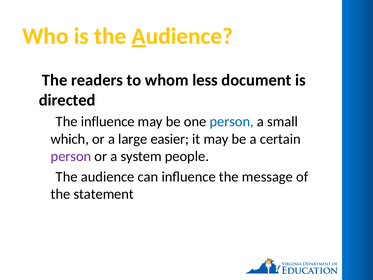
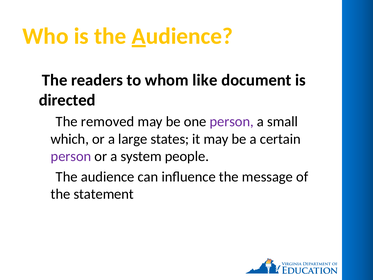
less: less -> like (205, 80)
influence: influence -> removed (108, 121)
person colour: blue -> purple (232, 121)
easier: easier -> states (170, 139)
